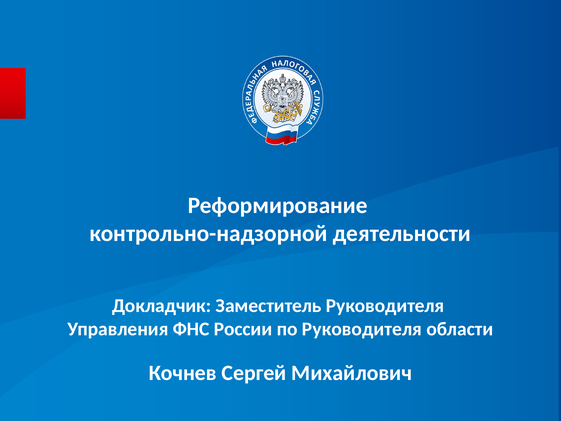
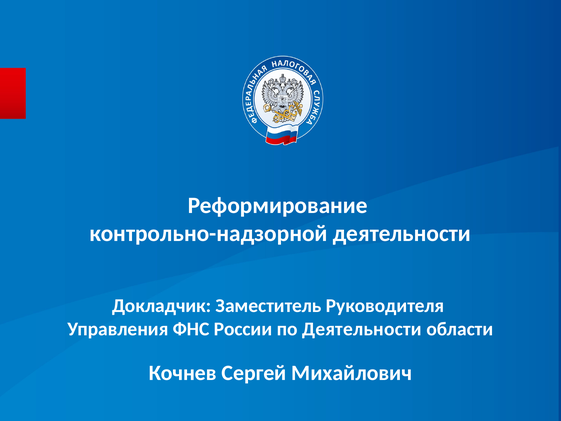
по Руководителя: Руководителя -> Деятельности (362, 329)
